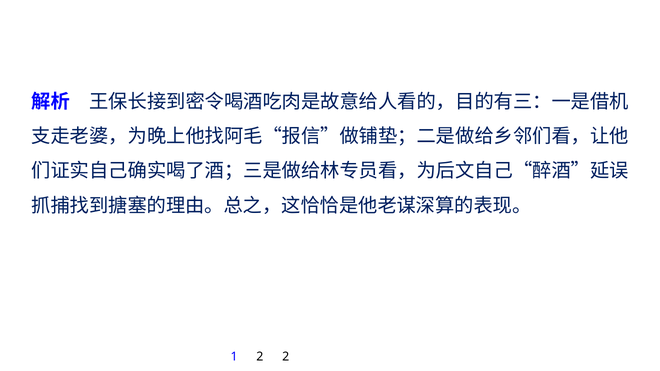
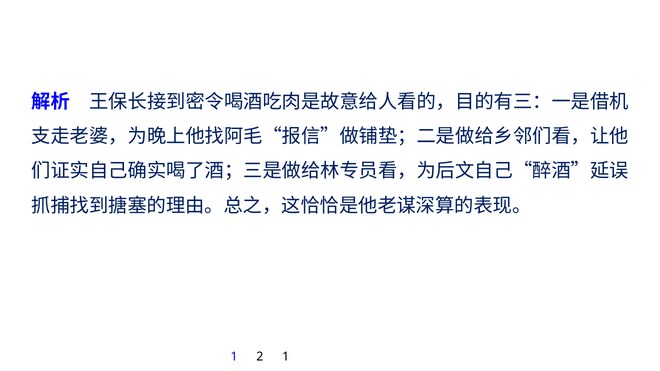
2 2: 2 -> 1 (286, 357)
